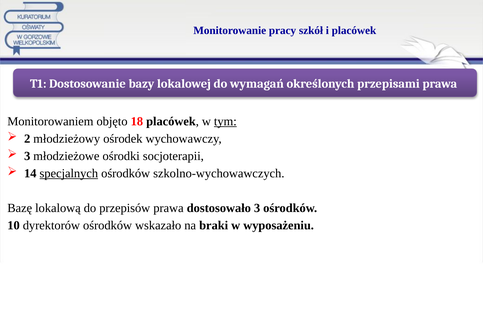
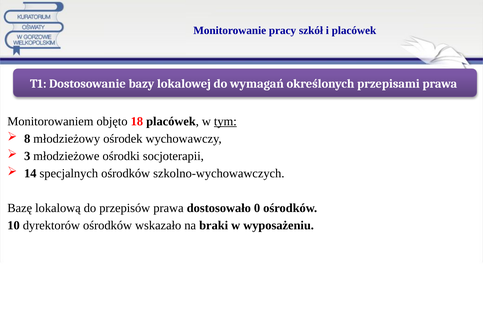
2: 2 -> 8 (27, 139)
specjalnych underline: present -> none (69, 174)
dostosowało 3: 3 -> 0 (257, 208)
